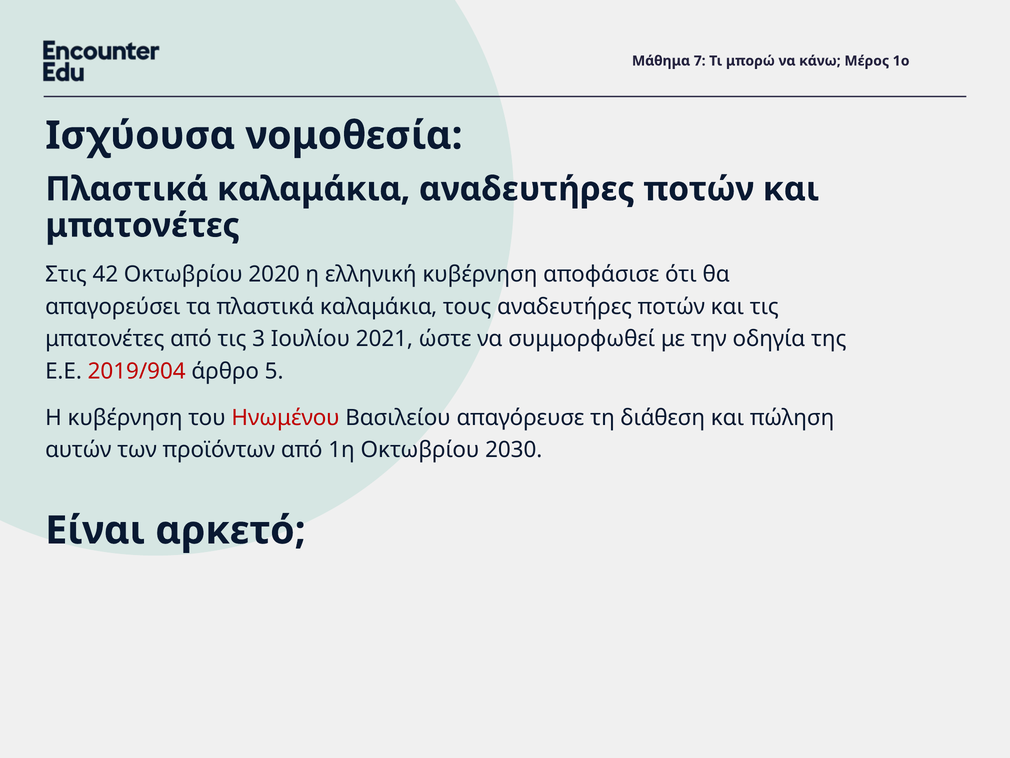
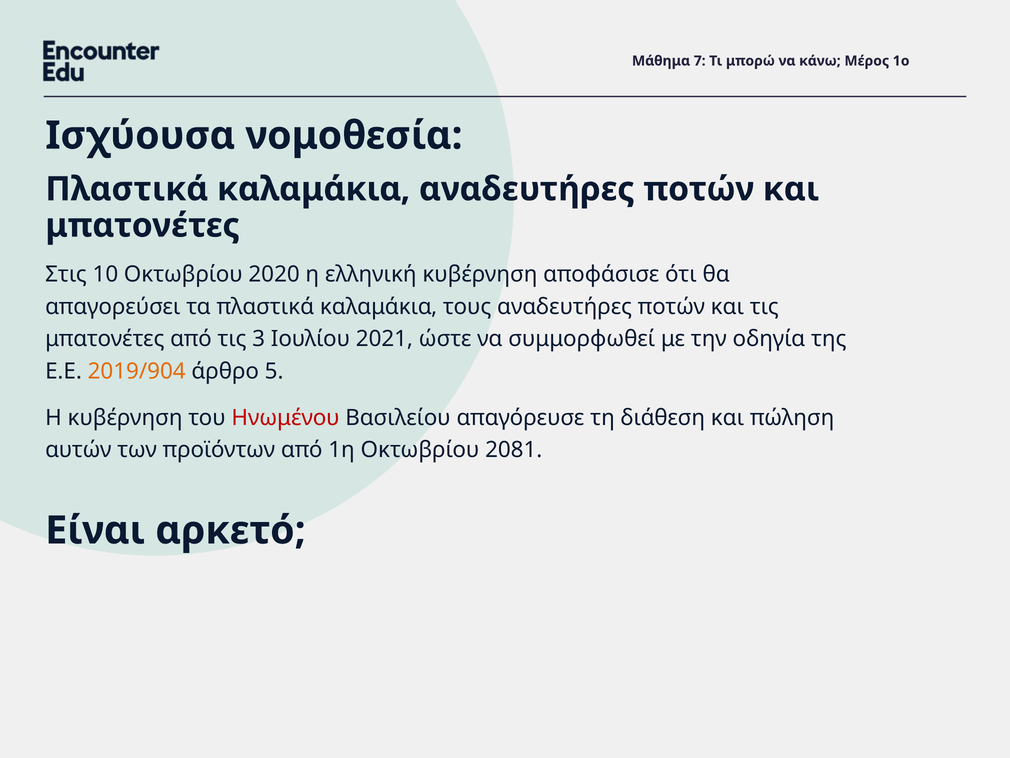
42: 42 -> 10 (105, 274)
2019/904 colour: red -> orange (137, 371)
2030: 2030 -> 2081 (514, 450)
